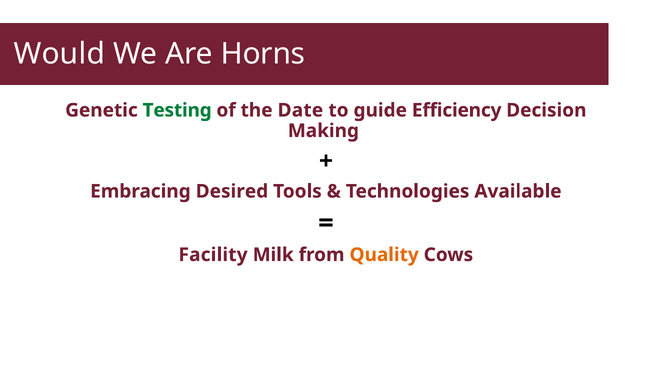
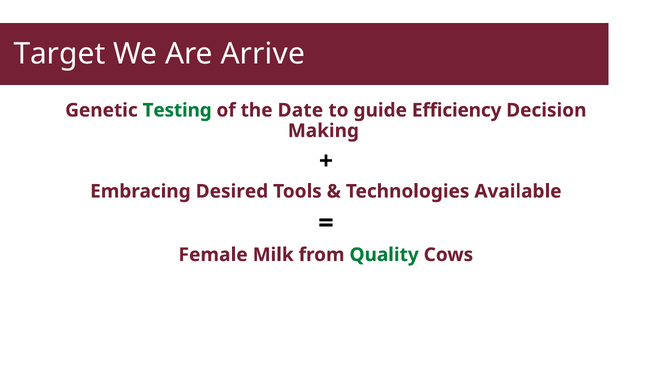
Would: Would -> Target (59, 54)
Horns: Horns -> Arrive (263, 54)
Facility: Facility -> Female (213, 255)
Quality colour: orange -> green (384, 255)
